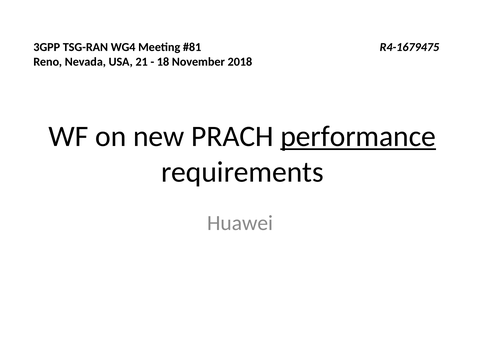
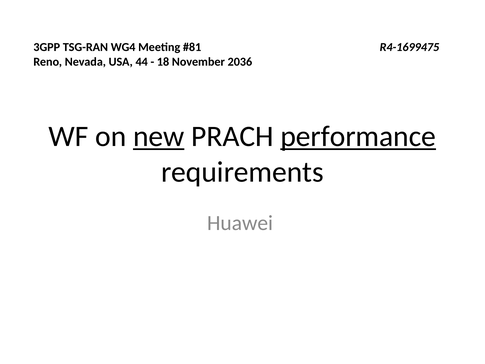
R4-1679475: R4-1679475 -> R4-1699475 (409, 47)
21: 21 -> 44 (142, 62)
2018: 2018 -> 2036 (240, 62)
new underline: none -> present (159, 136)
